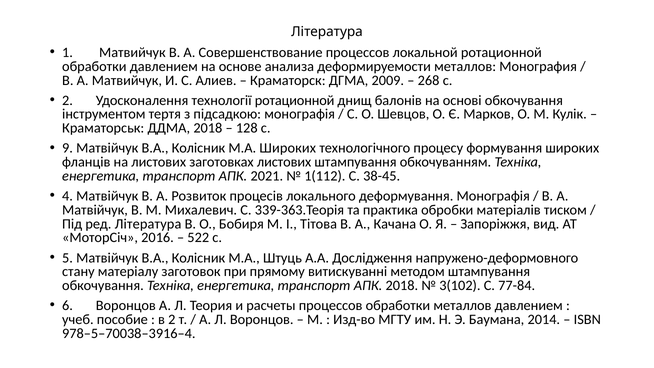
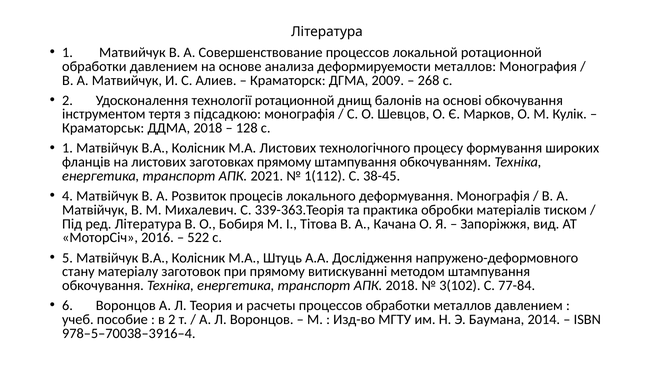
9: 9 -> 1 (68, 148)
М.А Широких: Широких -> Листових (288, 148)
заготовках листових: листових -> прямому (284, 162)
